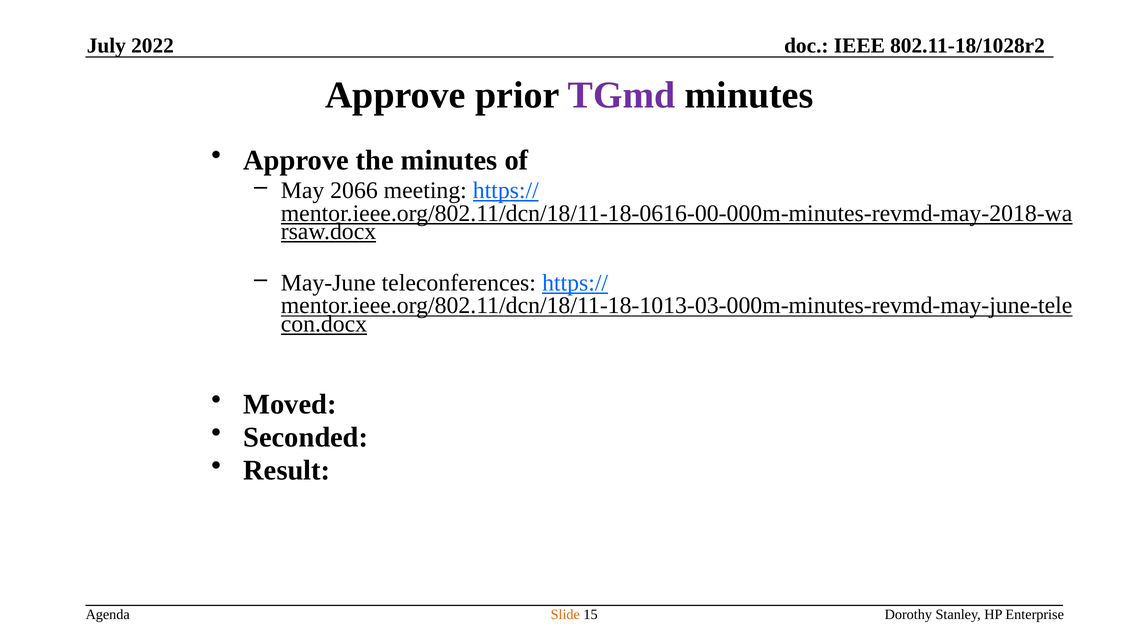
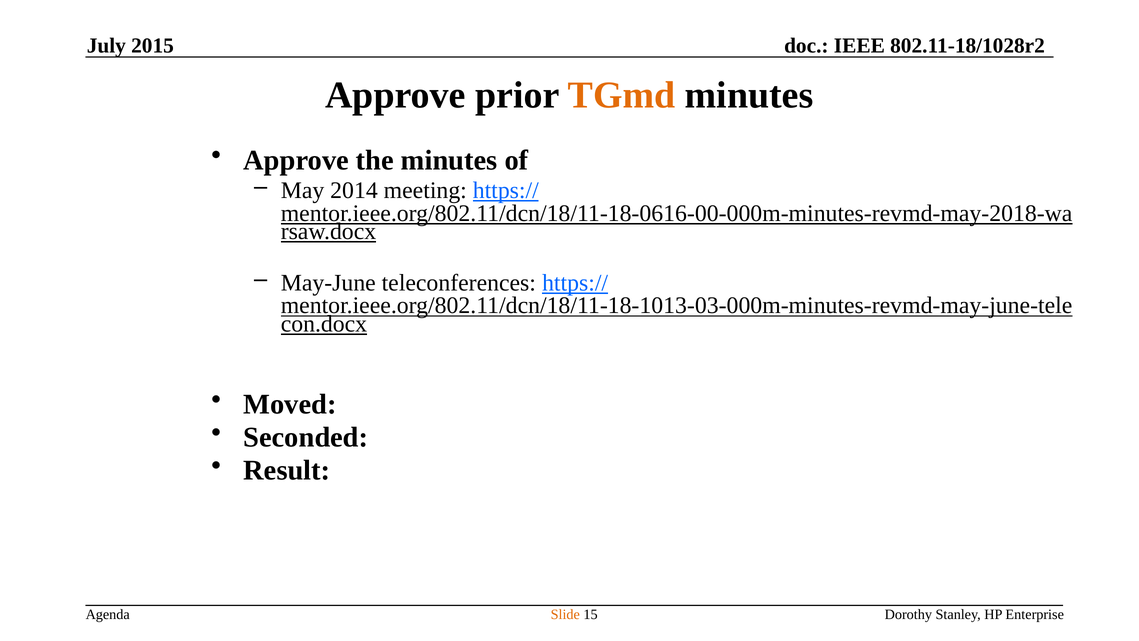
2022: 2022 -> 2015 (153, 46)
TGmd colour: purple -> orange (622, 95)
2066: 2066 -> 2014 (354, 190)
